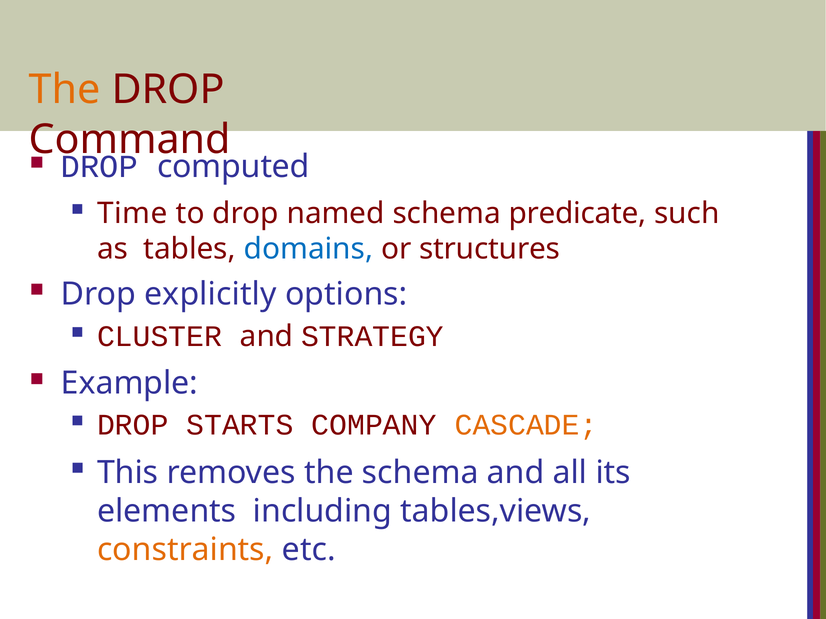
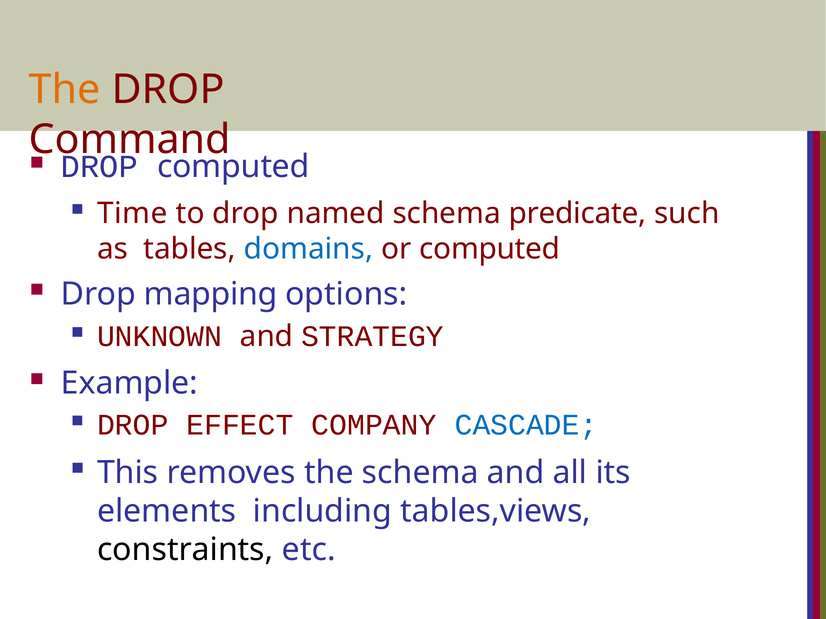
or structures: structures -> computed (490, 249)
explicitly: explicitly -> mapping (211, 294)
CLUSTER: CLUSTER -> UNKNOWN (160, 337)
STARTS: STARTS -> EFFECT (240, 425)
CASCADE colour: orange -> blue (526, 425)
constraints colour: orange -> black (185, 550)
